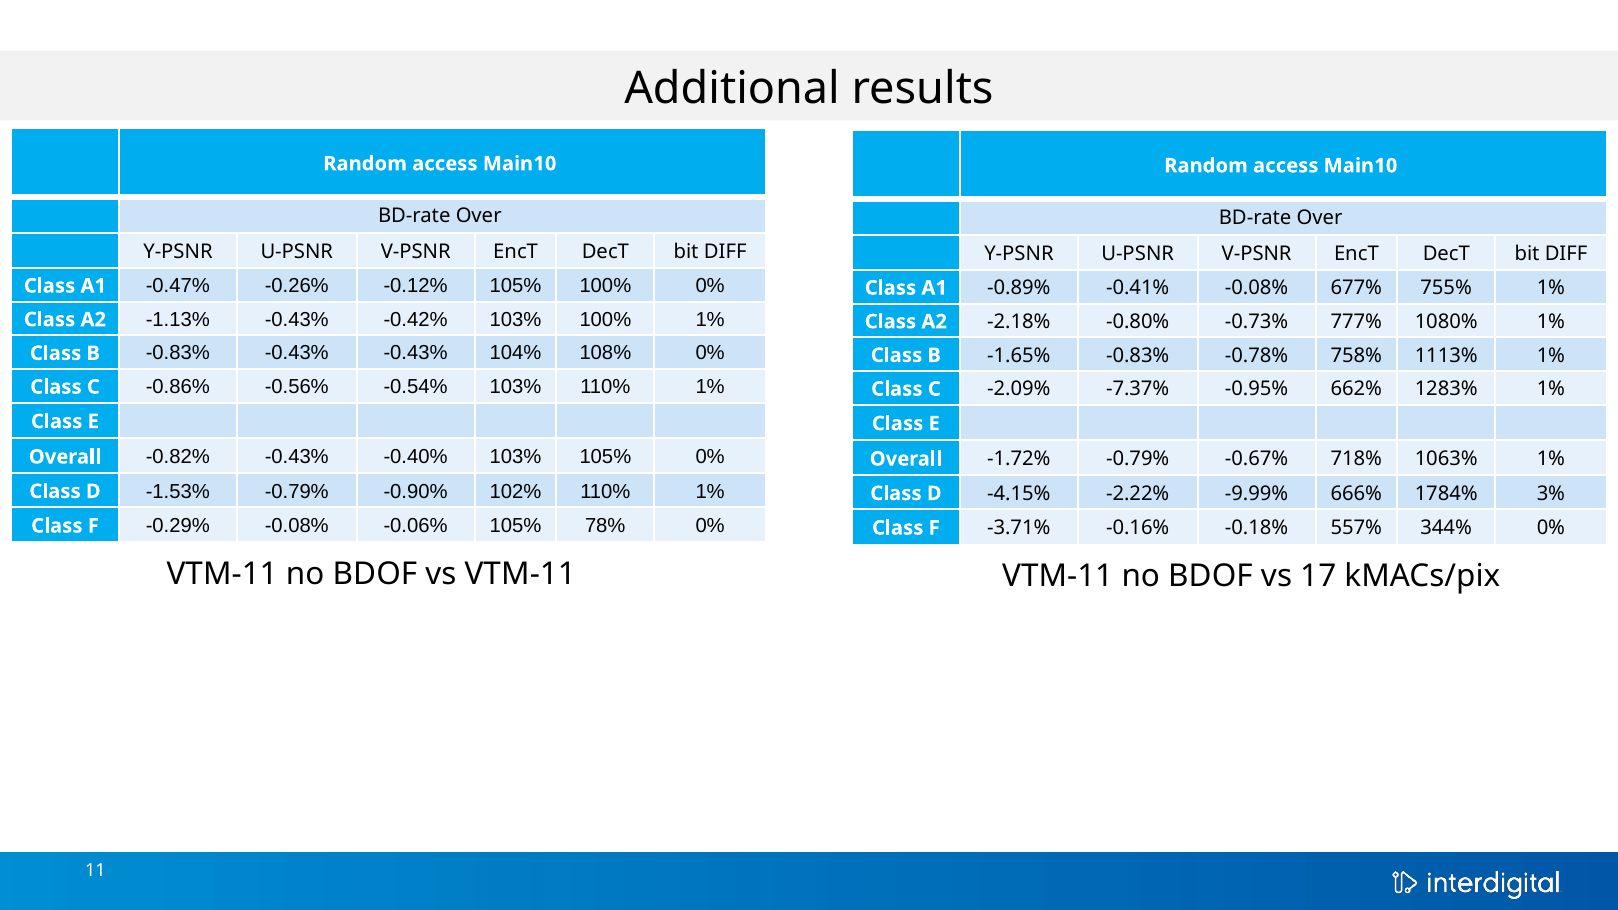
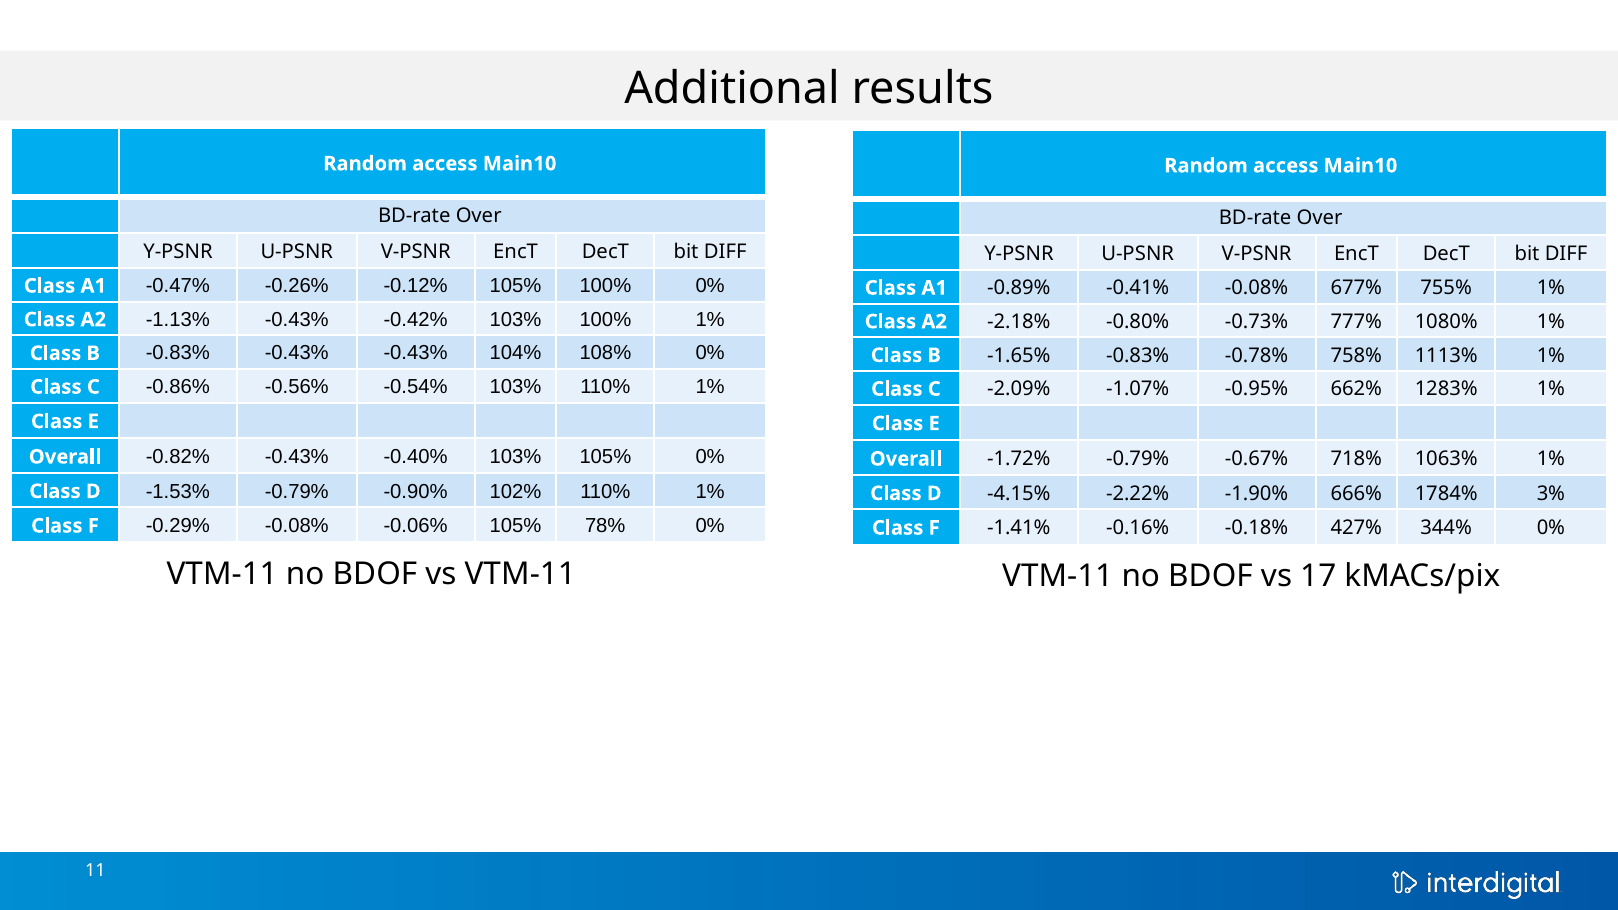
-7.37%: -7.37% -> -1.07% (1138, 389)
-9.99%: -9.99% -> -1.90% (1257, 493)
-3.71%: -3.71% -> -1.41% (1019, 528)
557%: 557% -> 427% (1356, 528)
